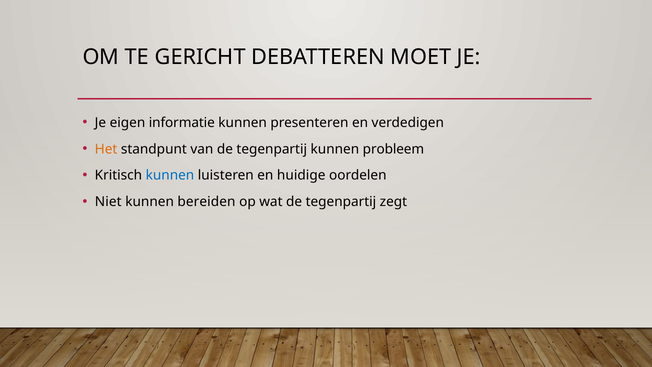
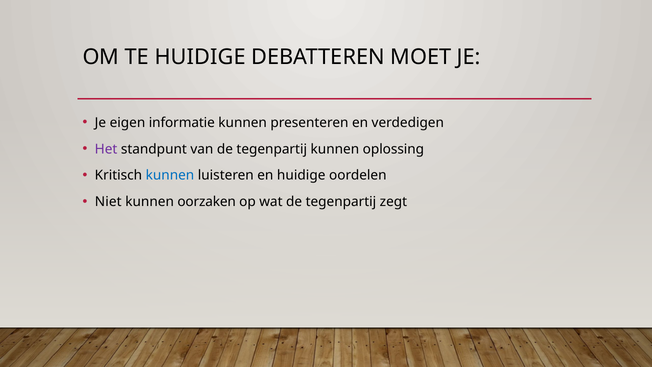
TE GERICHT: GERICHT -> HUIDIGE (200, 57)
Het colour: orange -> purple (106, 149)
probleem: probleem -> oplossing (393, 149)
bereiden: bereiden -> oorzaken (207, 202)
